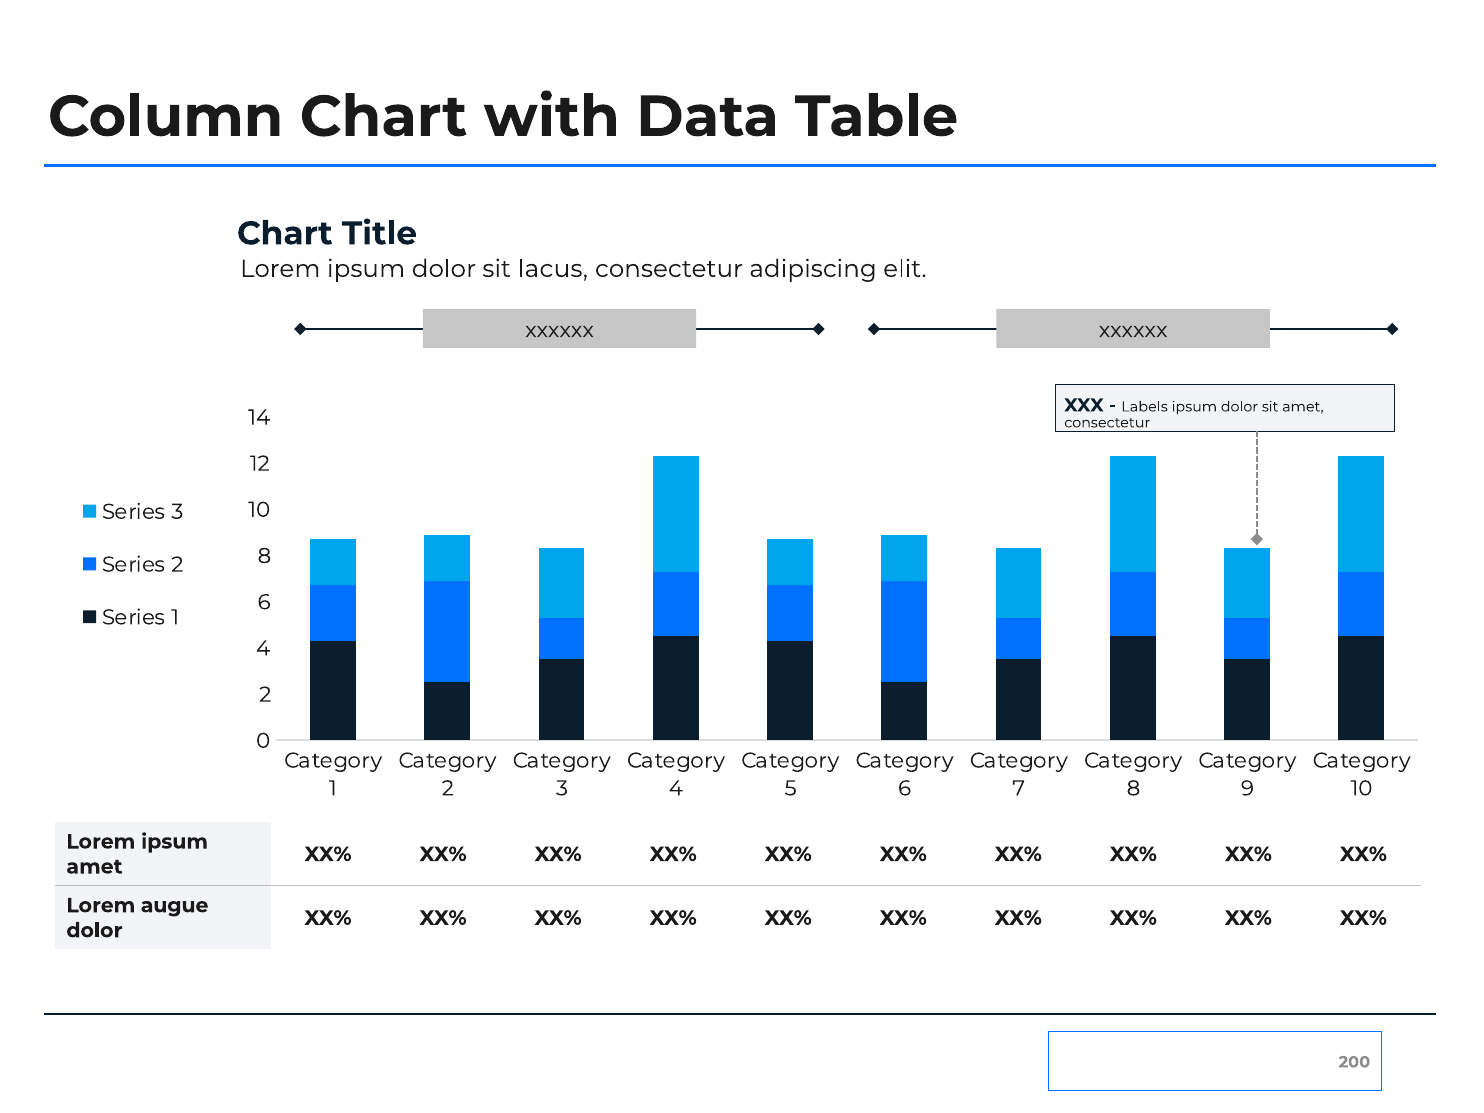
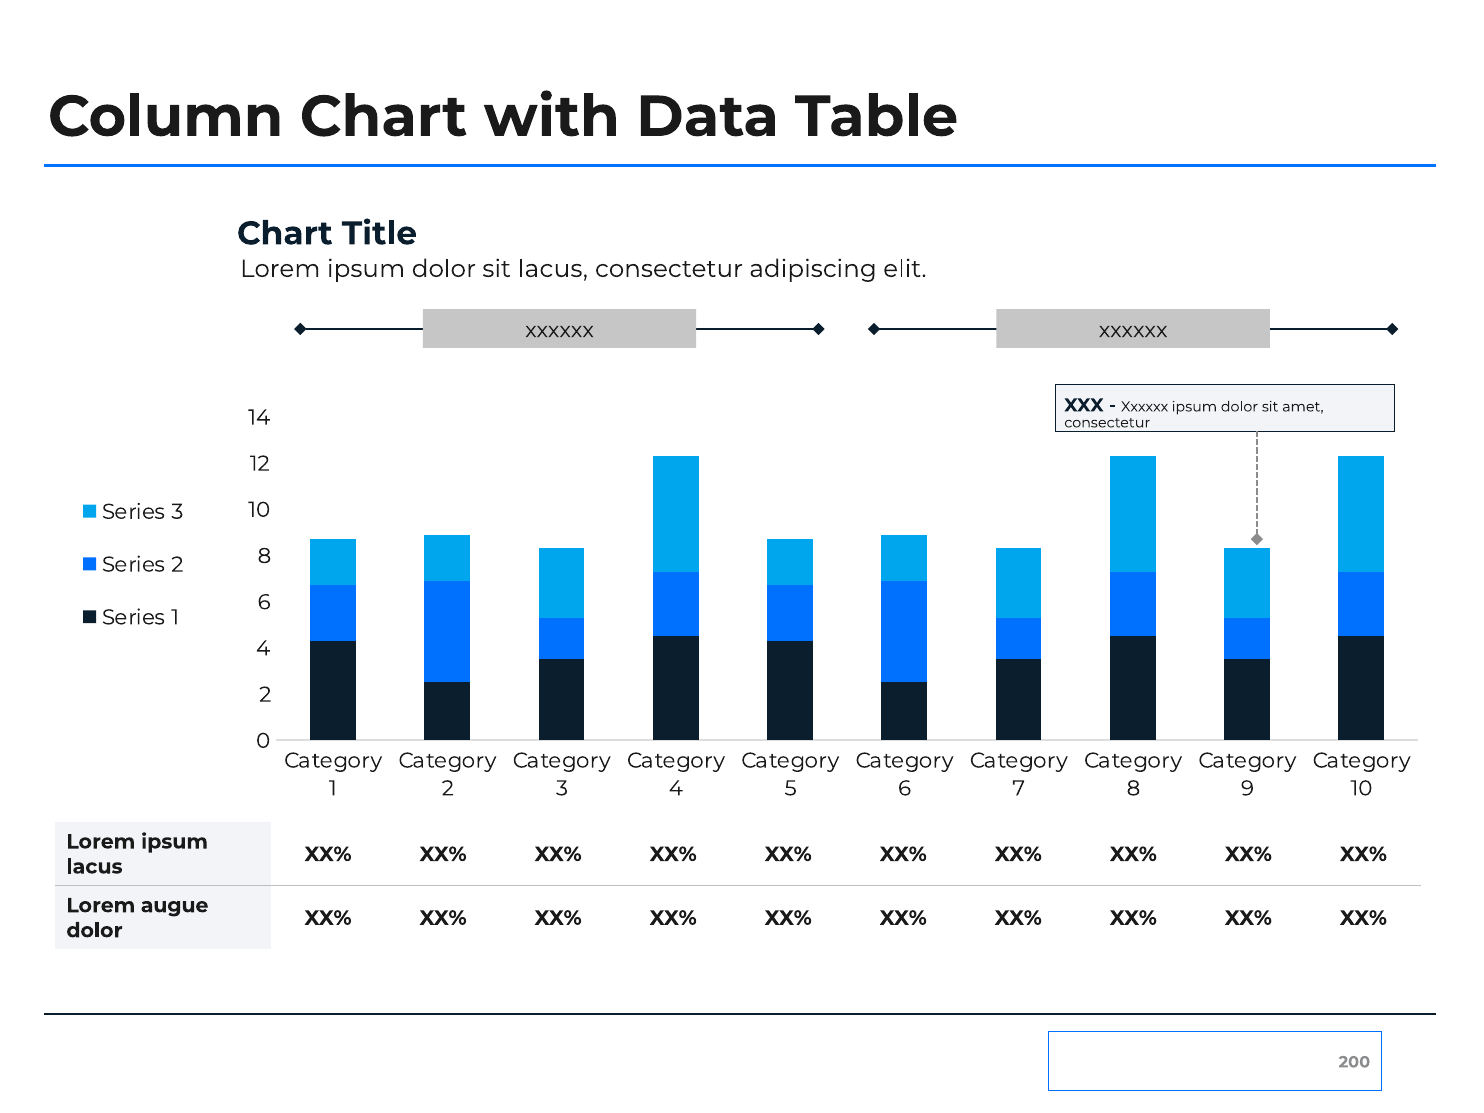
Labels: Labels -> Xxxxxx (1145, 407)
amet: amet -> lacus (94, 867)
